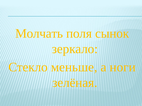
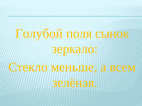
Молчать: Молчать -> Голубой (39, 34)
ноги: ноги -> всем (123, 67)
